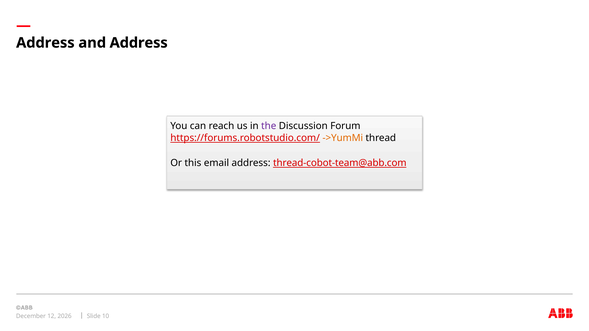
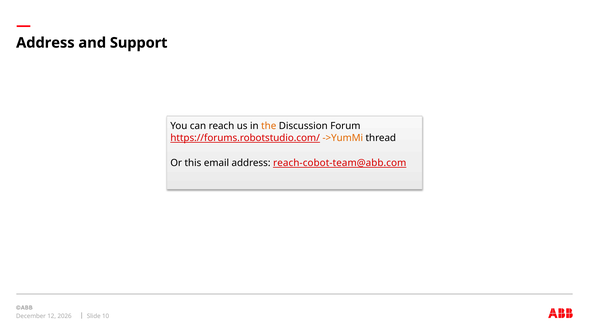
and Address: Address -> Support (139, 43)
the colour: purple -> orange (269, 126)
thread-cobot-team@abb.com: thread-cobot-team@abb.com -> reach-cobot-team@abb.com (340, 163)
